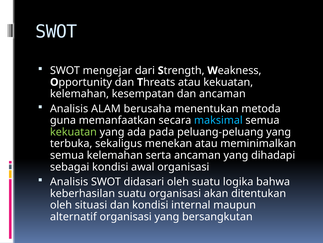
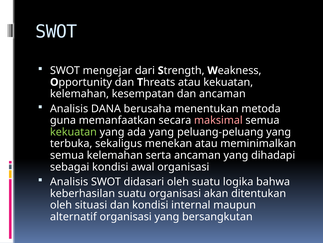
ALAM: ALAM -> DANA (106, 108)
maksimal colour: light blue -> pink (218, 120)
ada pada: pada -> yang (161, 132)
